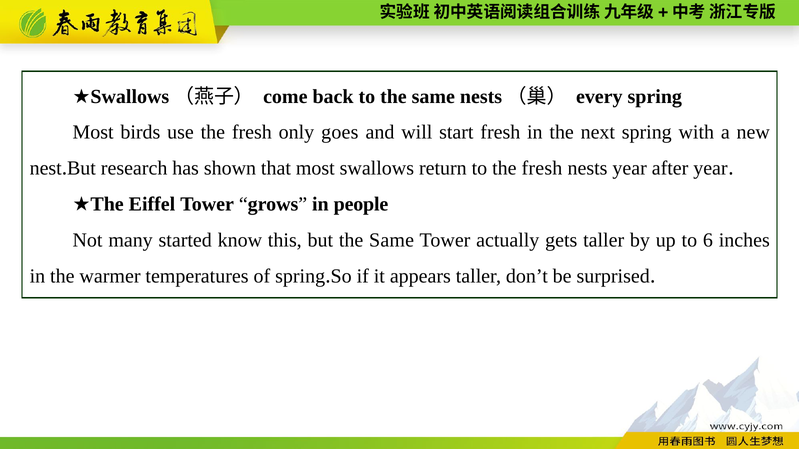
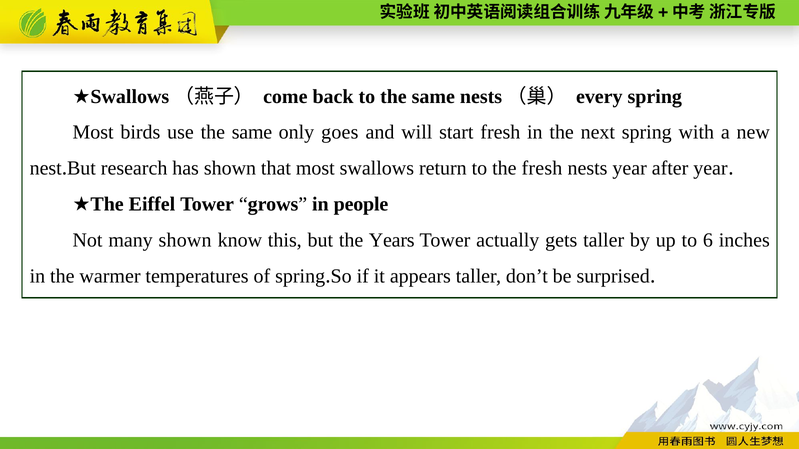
use the fresh: fresh -> same (252, 133)
many started: started -> shown (185, 240)
but the Same: Same -> Years (392, 240)
